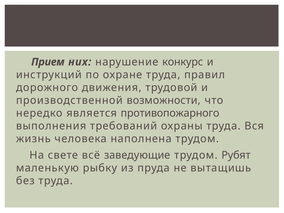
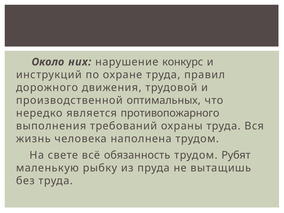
Прием: Прием -> Около (48, 62)
возможности: возможности -> оптимальных (164, 100)
заведующие: заведующие -> обязанность (137, 155)
